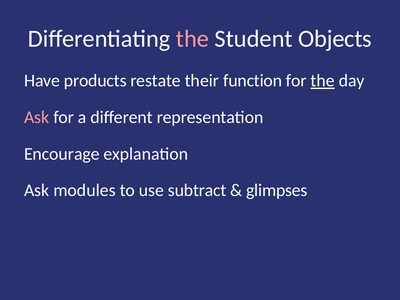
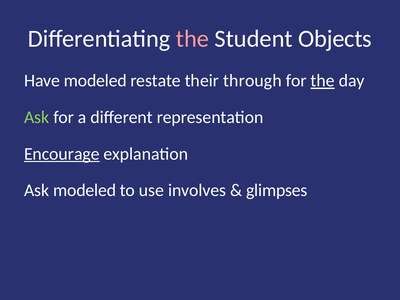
Have products: products -> modeled (95, 81)
function: function -> through (252, 81)
Ask colour: pink -> light green (37, 117)
Encourage underline: none -> present (62, 154)
Ask modules: modules -> modeled (85, 190)
subtract: subtract -> involves (197, 190)
